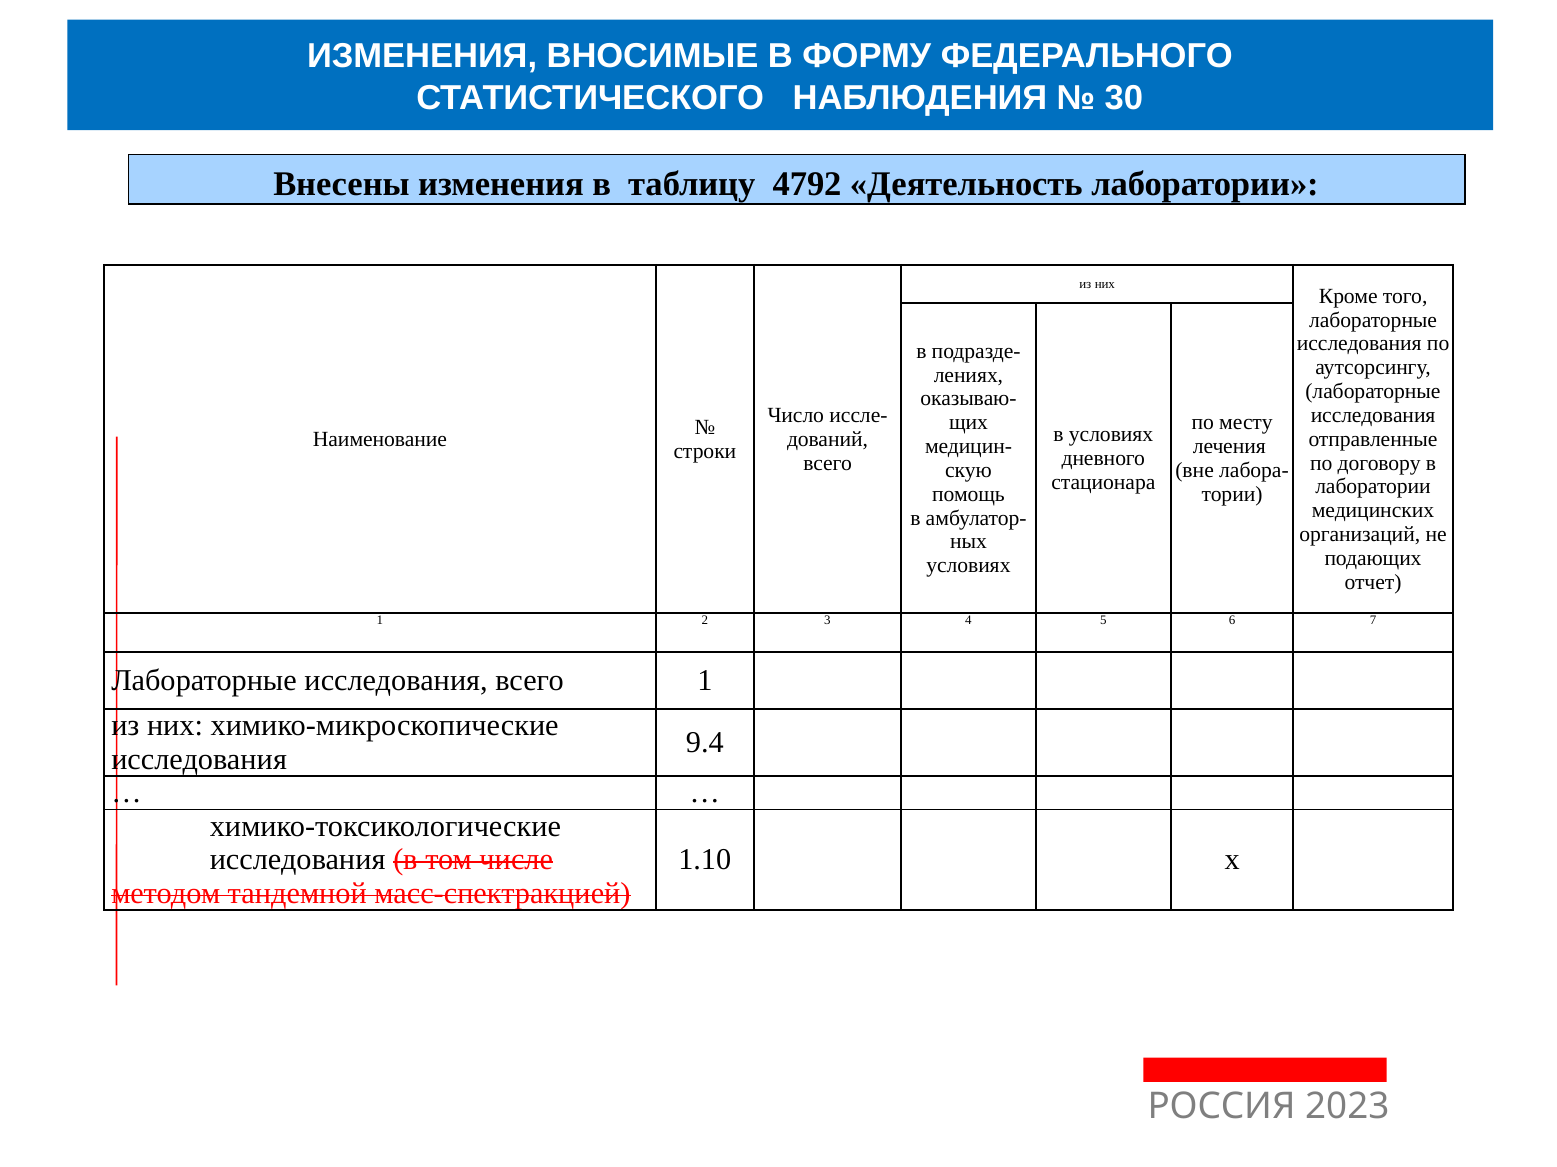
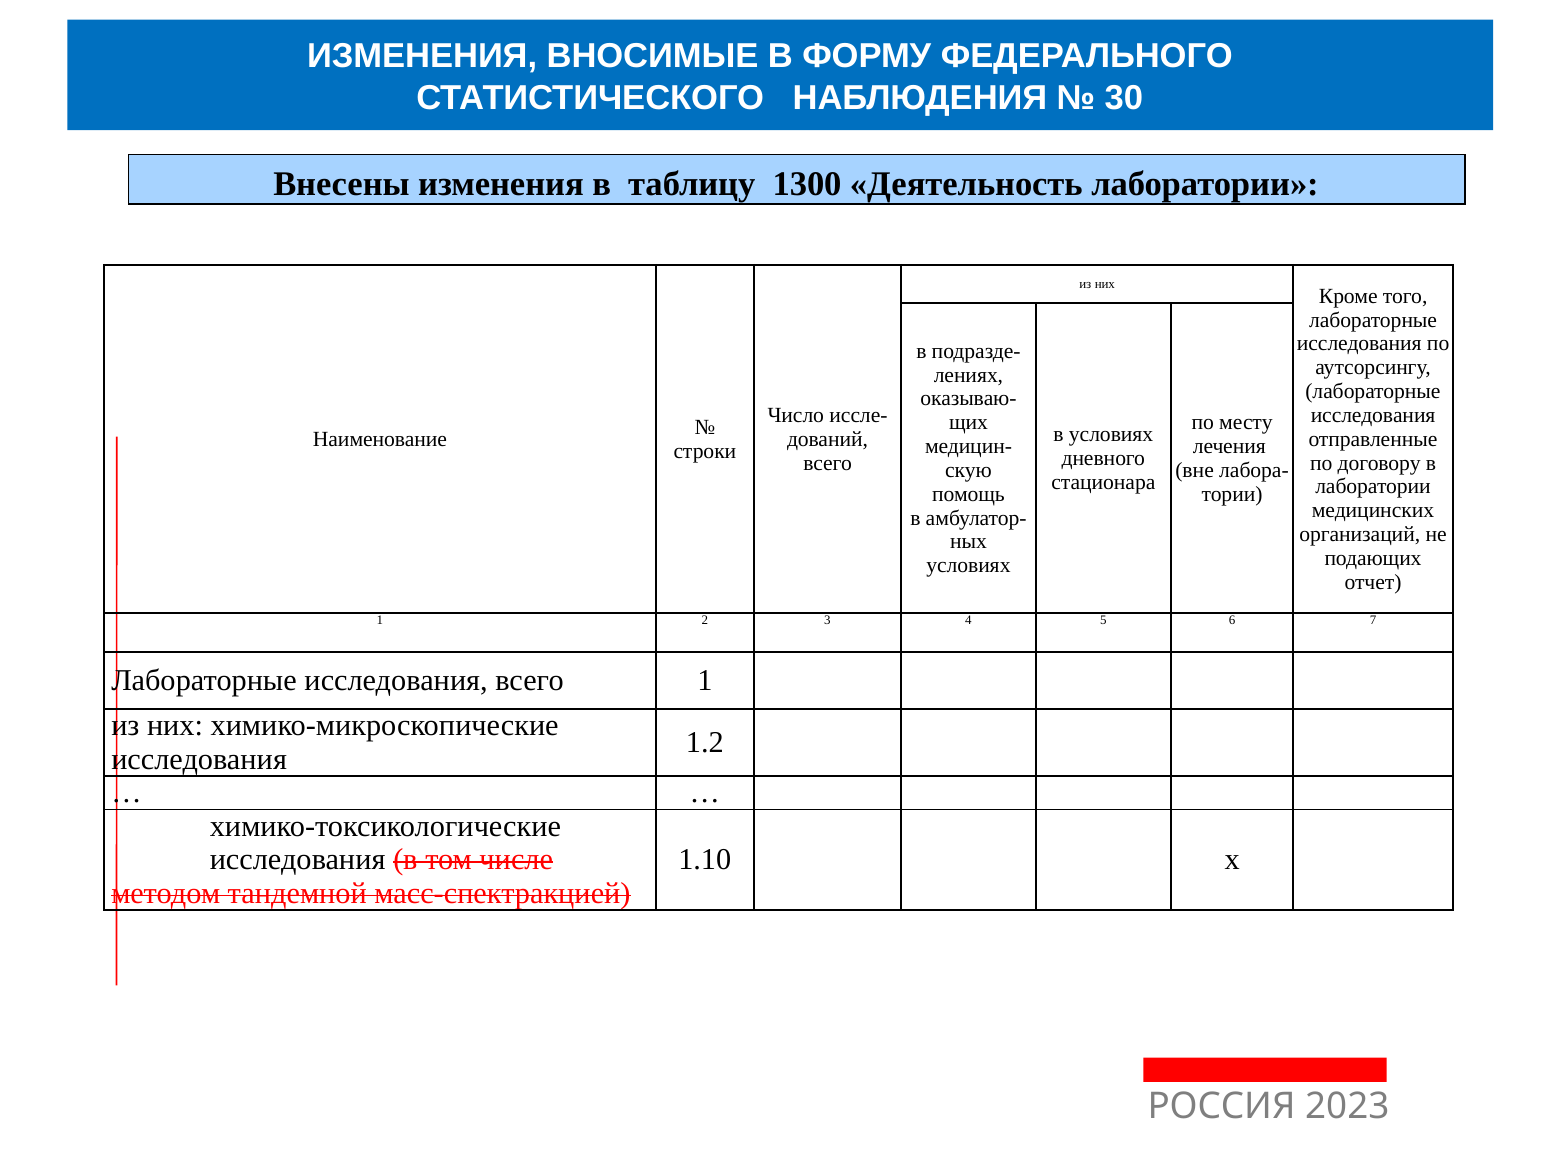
4792: 4792 -> 1300 (807, 184)
9.4: 9.4 -> 1.2 (705, 743)
